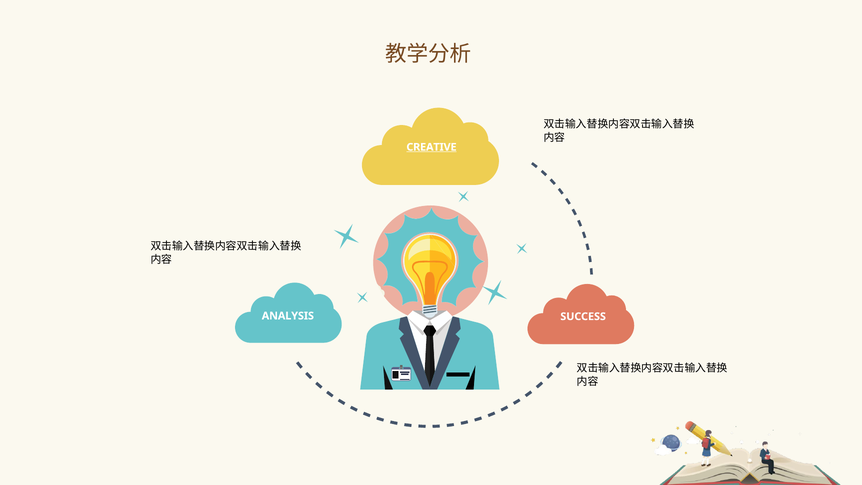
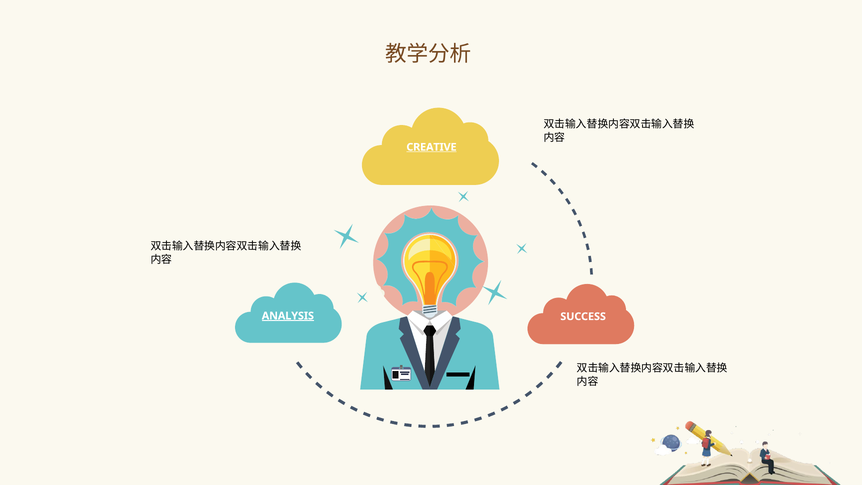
ANALYSIS underline: none -> present (288, 316)
